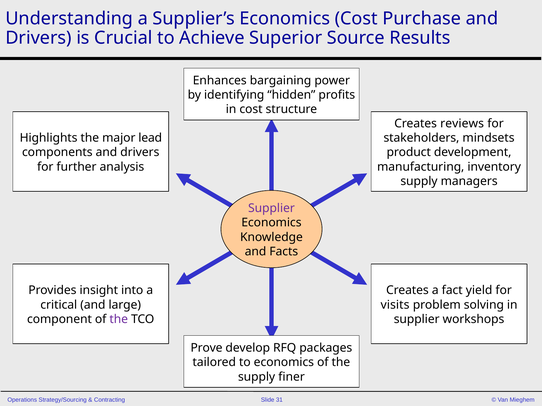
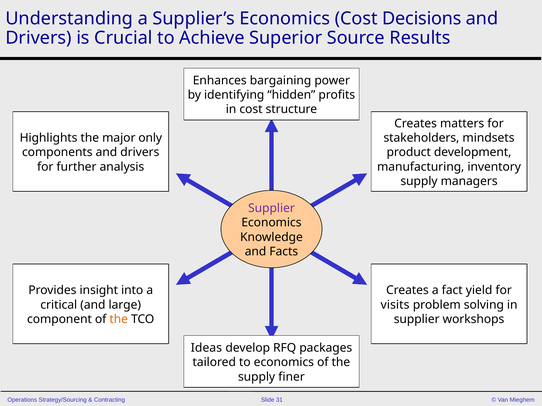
Purchase: Purchase -> Decisions (422, 18)
reviews: reviews -> matters (462, 124)
lead: lead -> only (150, 138)
the colour: purple -> orange (119, 320)
Prove: Prove -> Ideas (206, 348)
